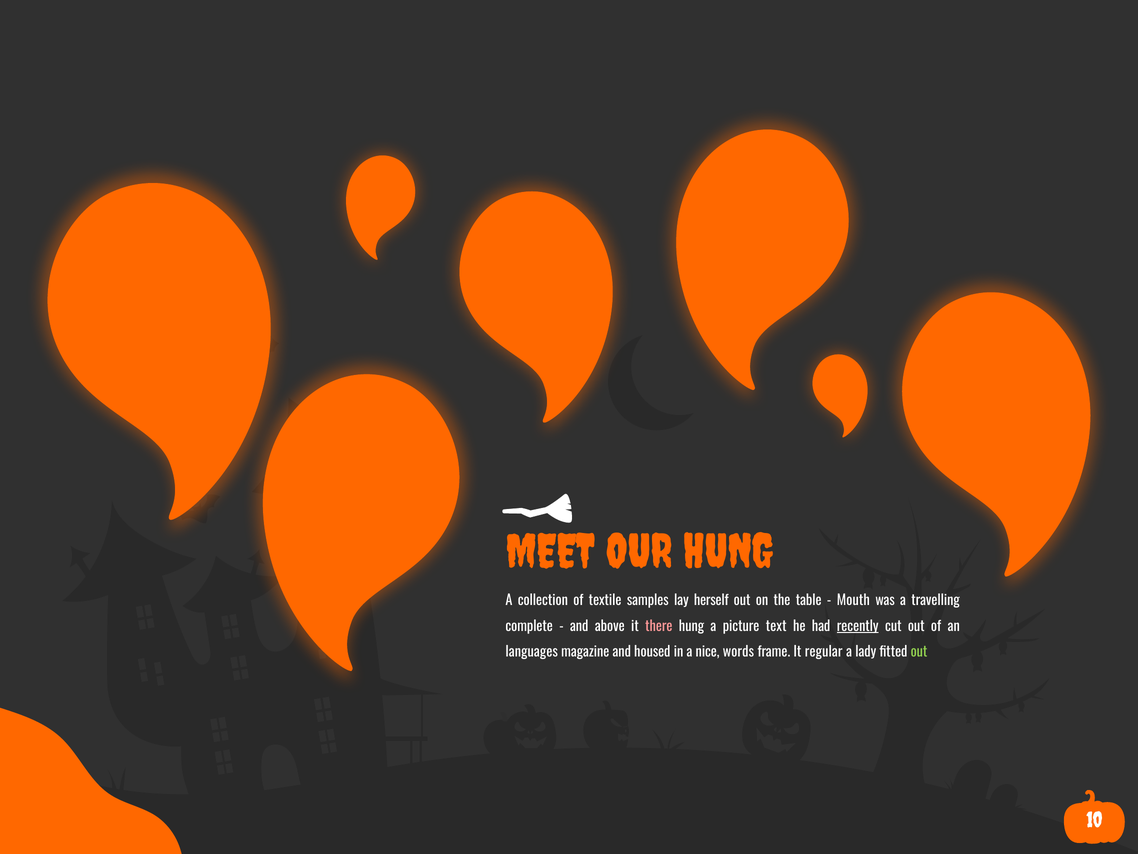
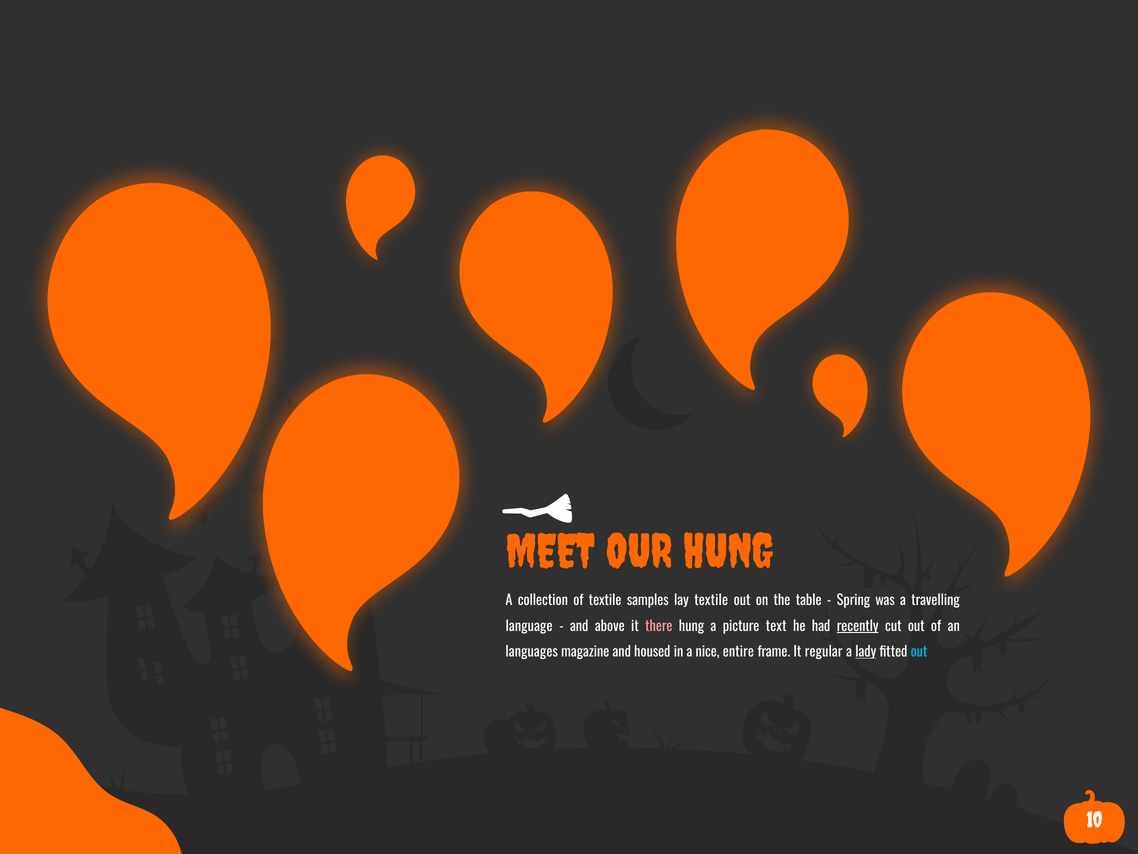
lay herself: herself -> textile (711, 600)
Mouth: Mouth -> Spring (853, 600)
complete: complete -> language (529, 626)
words: words -> entire (738, 652)
lady underline: none -> present (866, 652)
out colour: light green -> light blue (919, 652)
